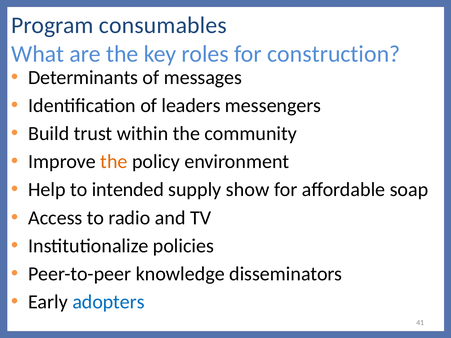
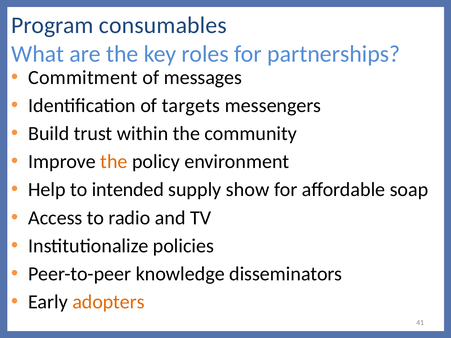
construction: construction -> partnerships (334, 54)
Determinants: Determinants -> Commitment (83, 77)
leaders: leaders -> targets (191, 106)
adopters colour: blue -> orange (108, 302)
